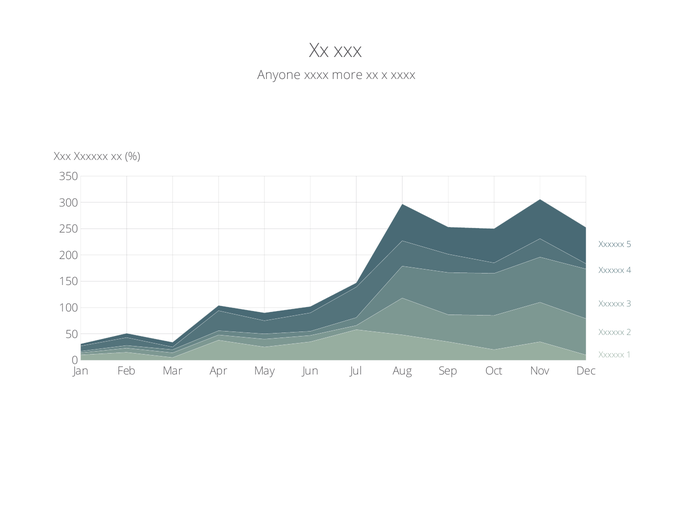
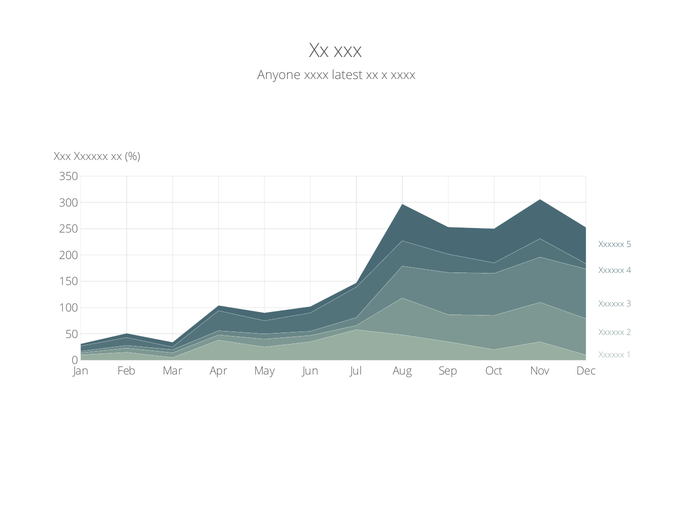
more: more -> latest (347, 75)
